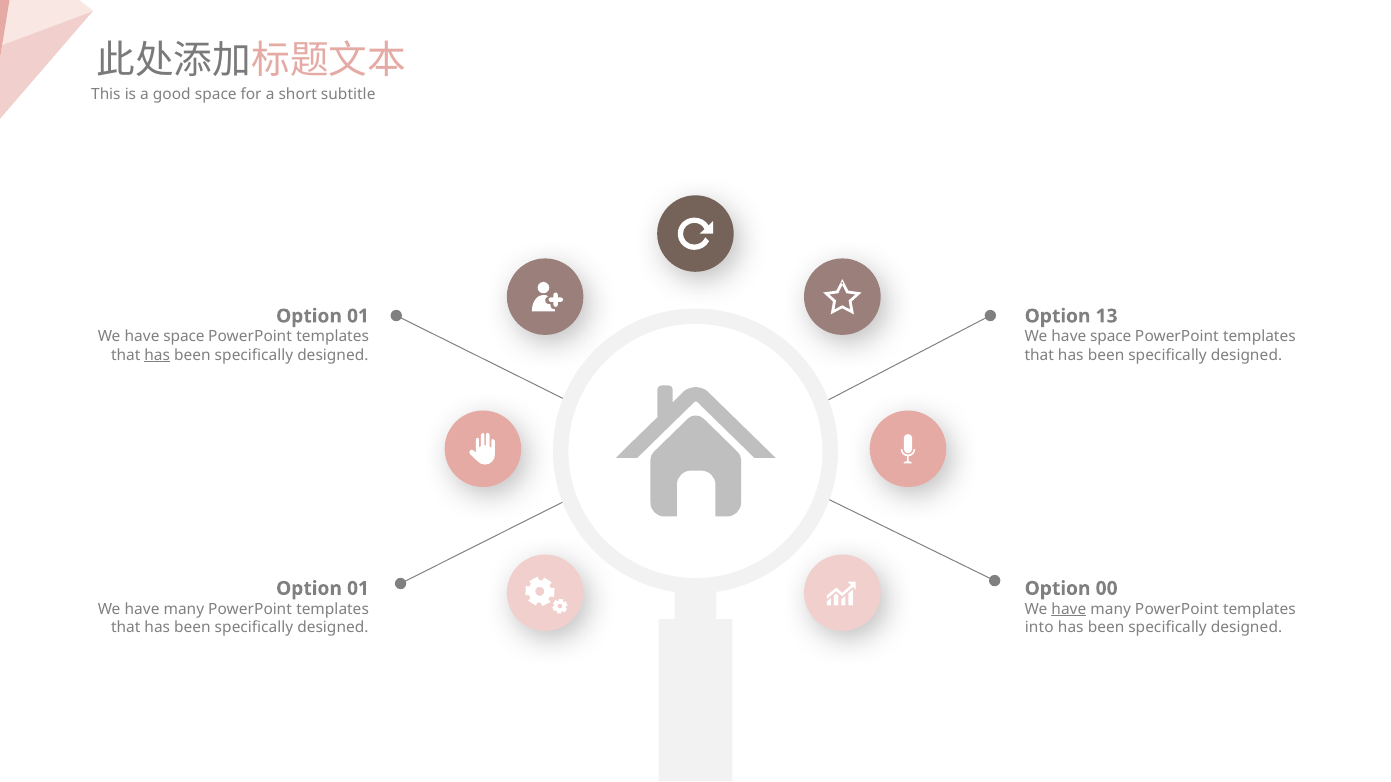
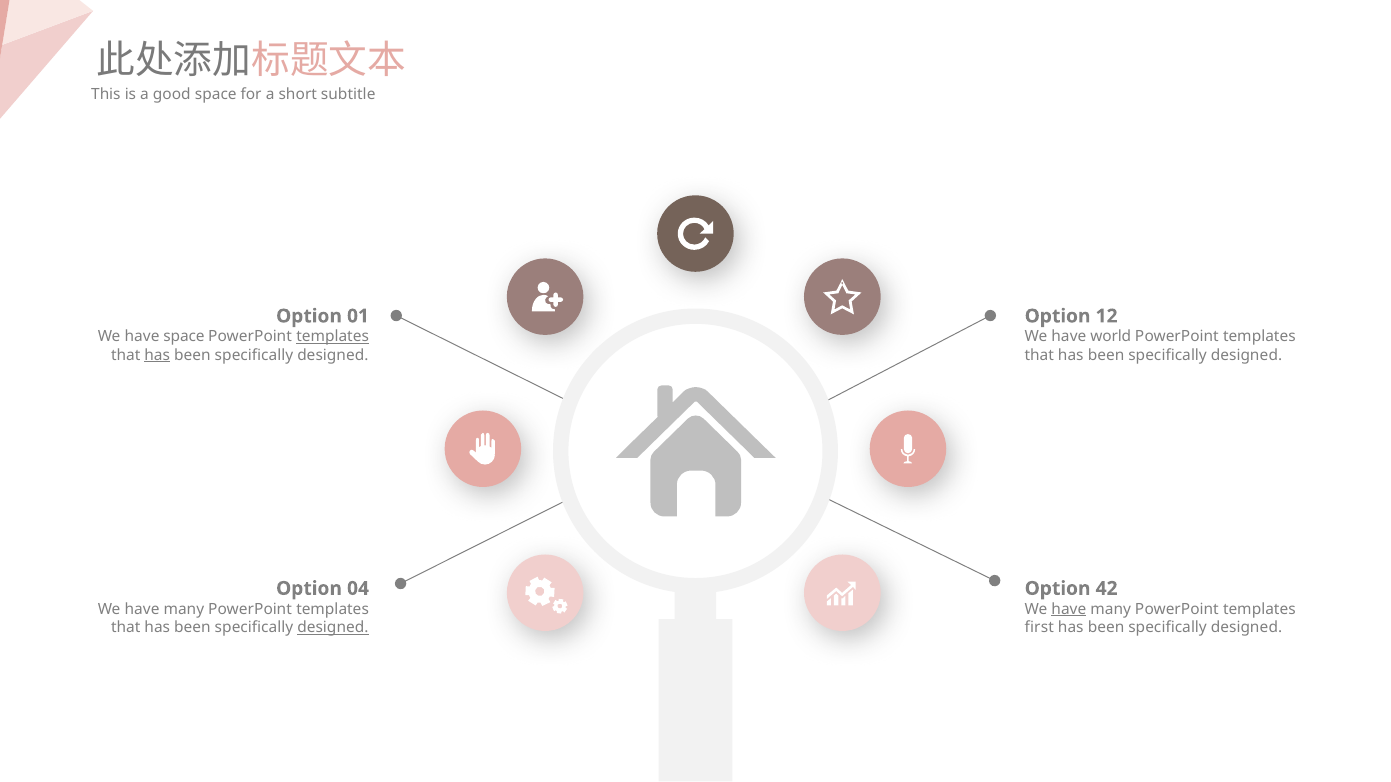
13: 13 -> 12 (1107, 316)
templates underline: none -> present (333, 337)
space: space -> world (1111, 337)
01: 01 -> 04 (358, 589)
00: 00 -> 42 (1107, 589)
designed underline: none -> present (333, 628)
into: into -> first (1039, 628)
